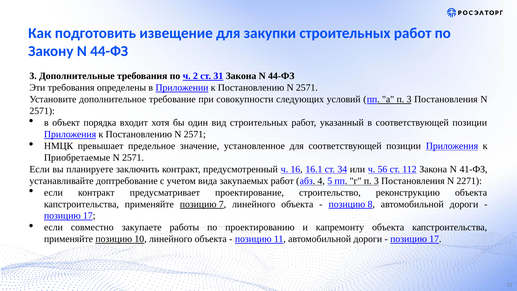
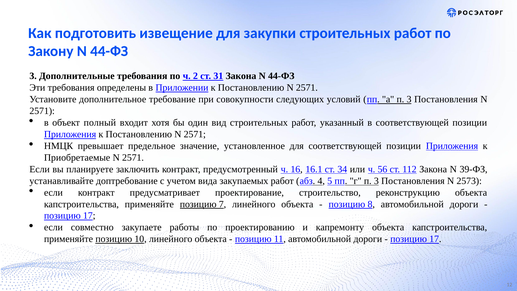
порядка: порядка -> полный (100, 123)
41-ФЗ: 41-ФЗ -> 39-ФЗ (474, 169)
2271: 2271 -> 2573 (469, 181)
